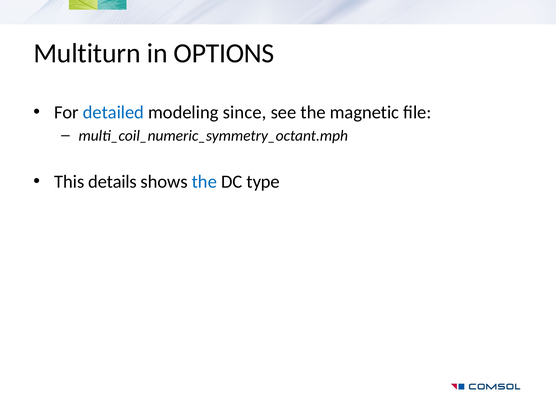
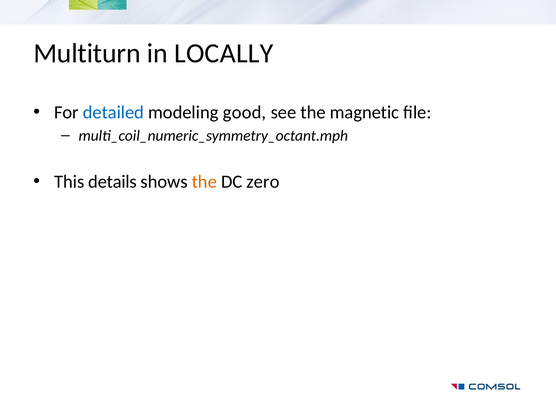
OPTIONS: OPTIONS -> LOCALLY (224, 53)
since: since -> good (245, 113)
the colour: blue -> orange (204, 182)
type: type -> zero (263, 182)
